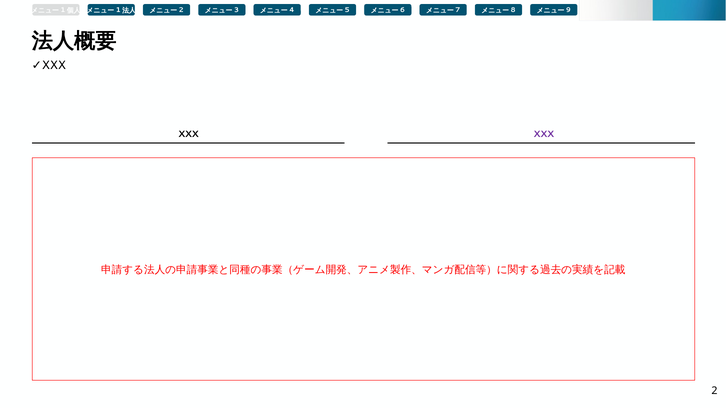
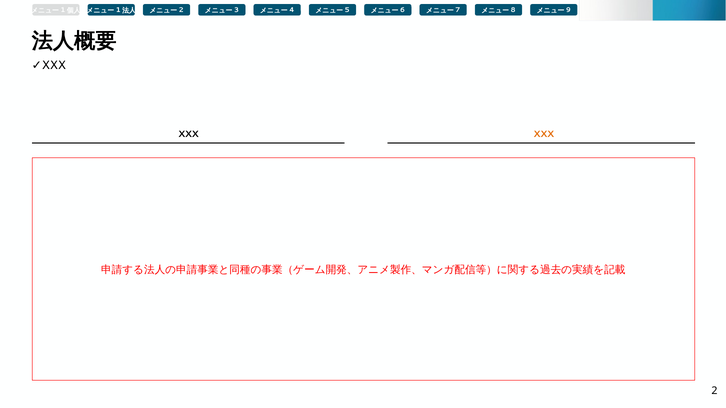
XXX colour: purple -> orange (544, 135)
